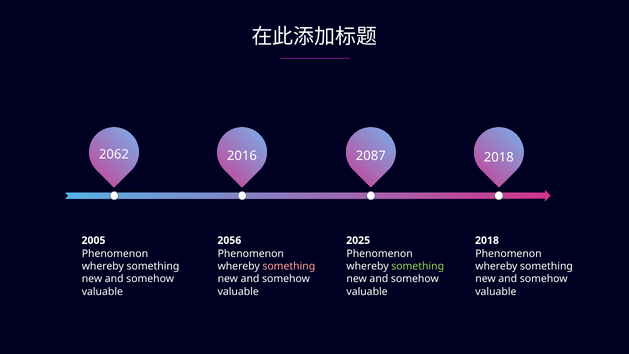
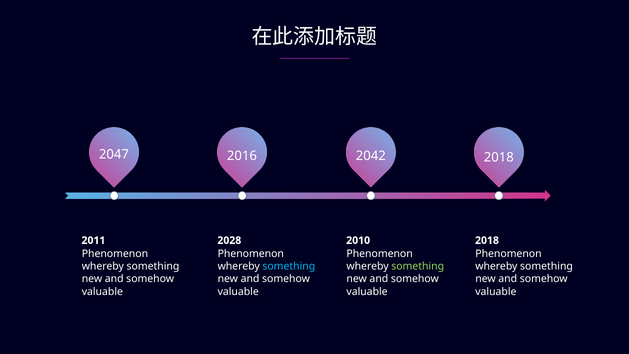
2062: 2062 -> 2047 (114, 155)
2087: 2087 -> 2042 (371, 156)
2005: 2005 -> 2011 (93, 240)
2056: 2056 -> 2028 (229, 240)
2025: 2025 -> 2010 (358, 240)
something colour: pink -> light blue (289, 266)
